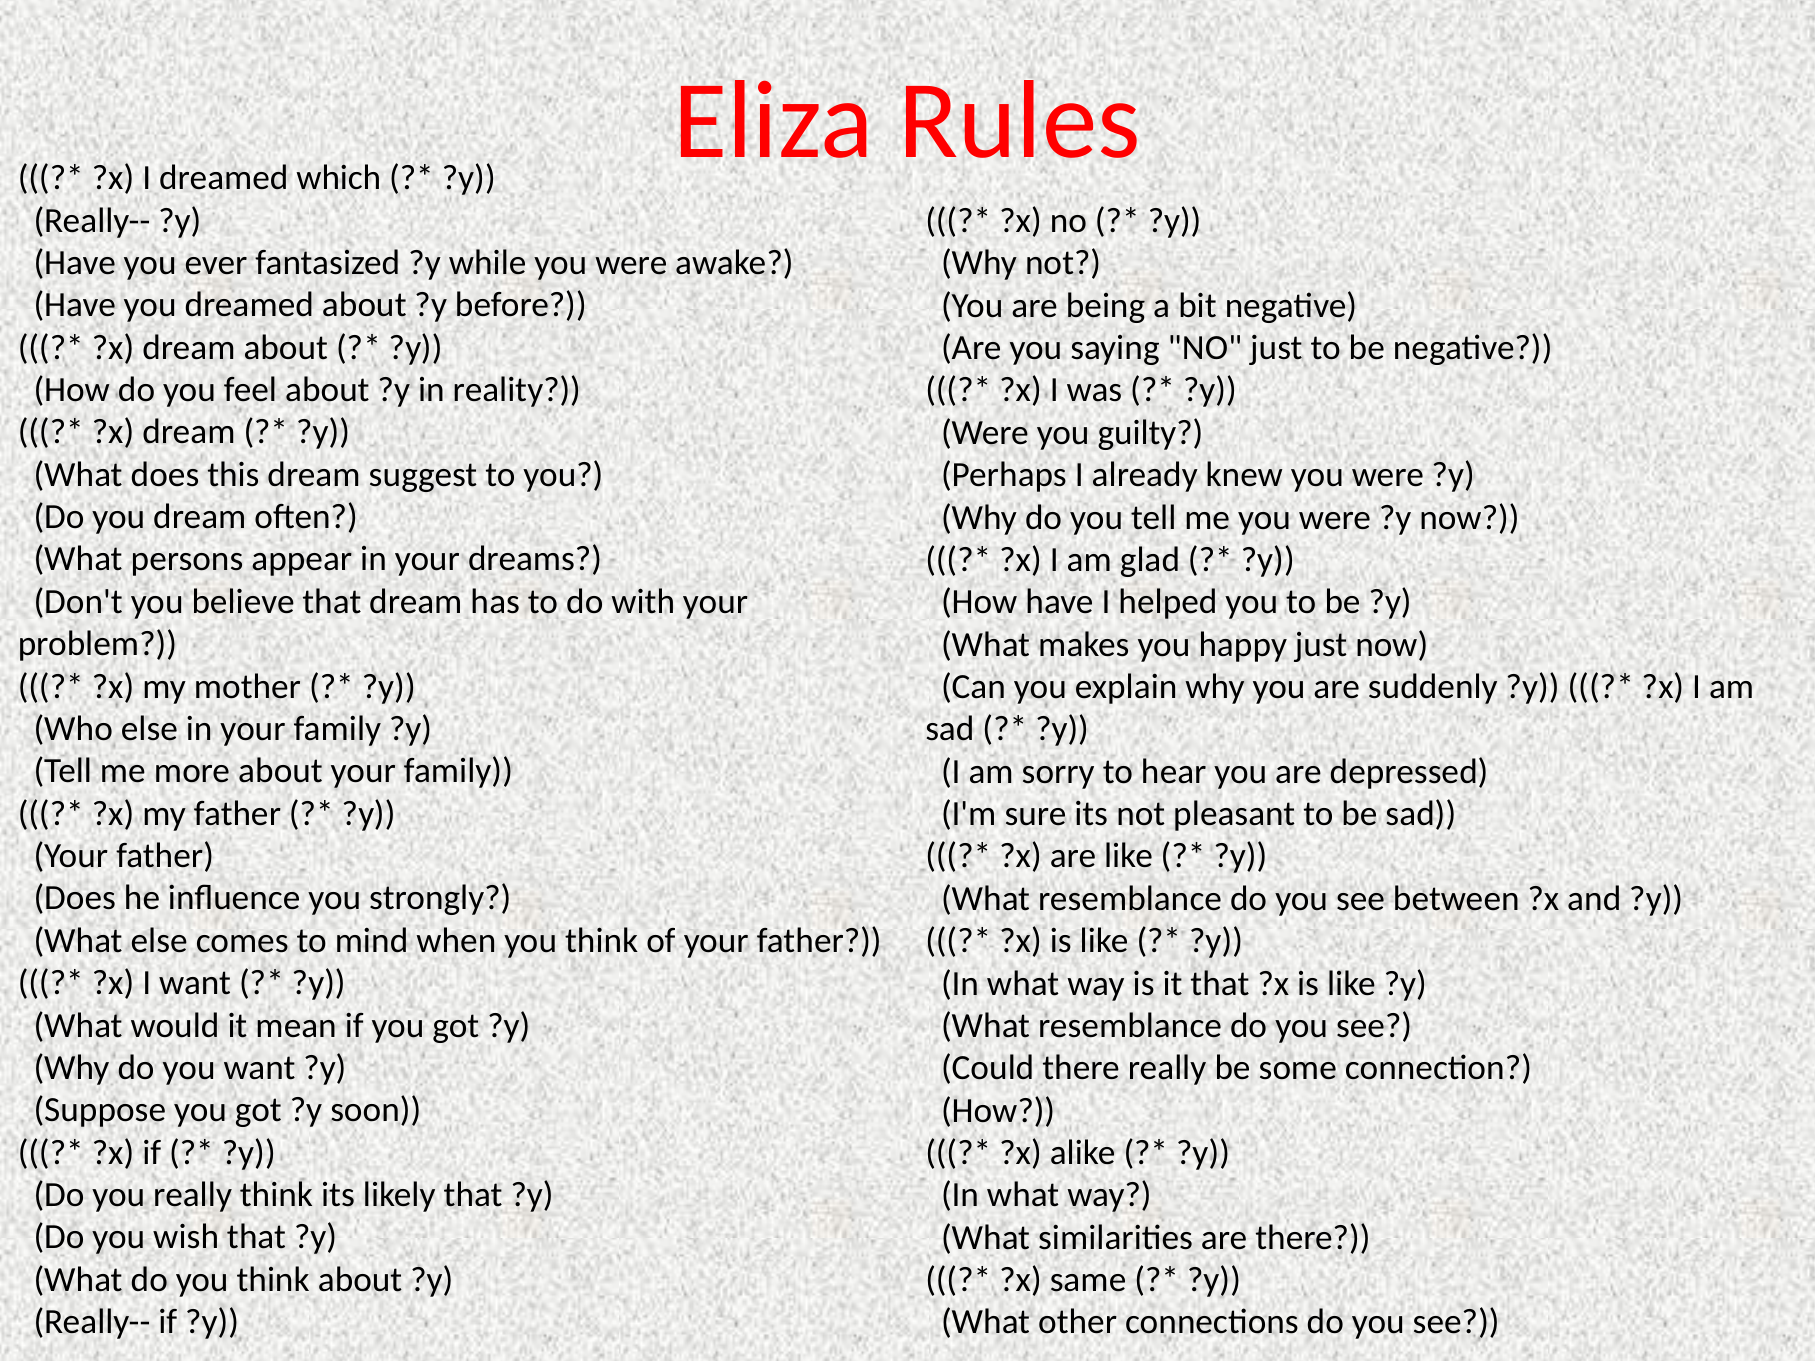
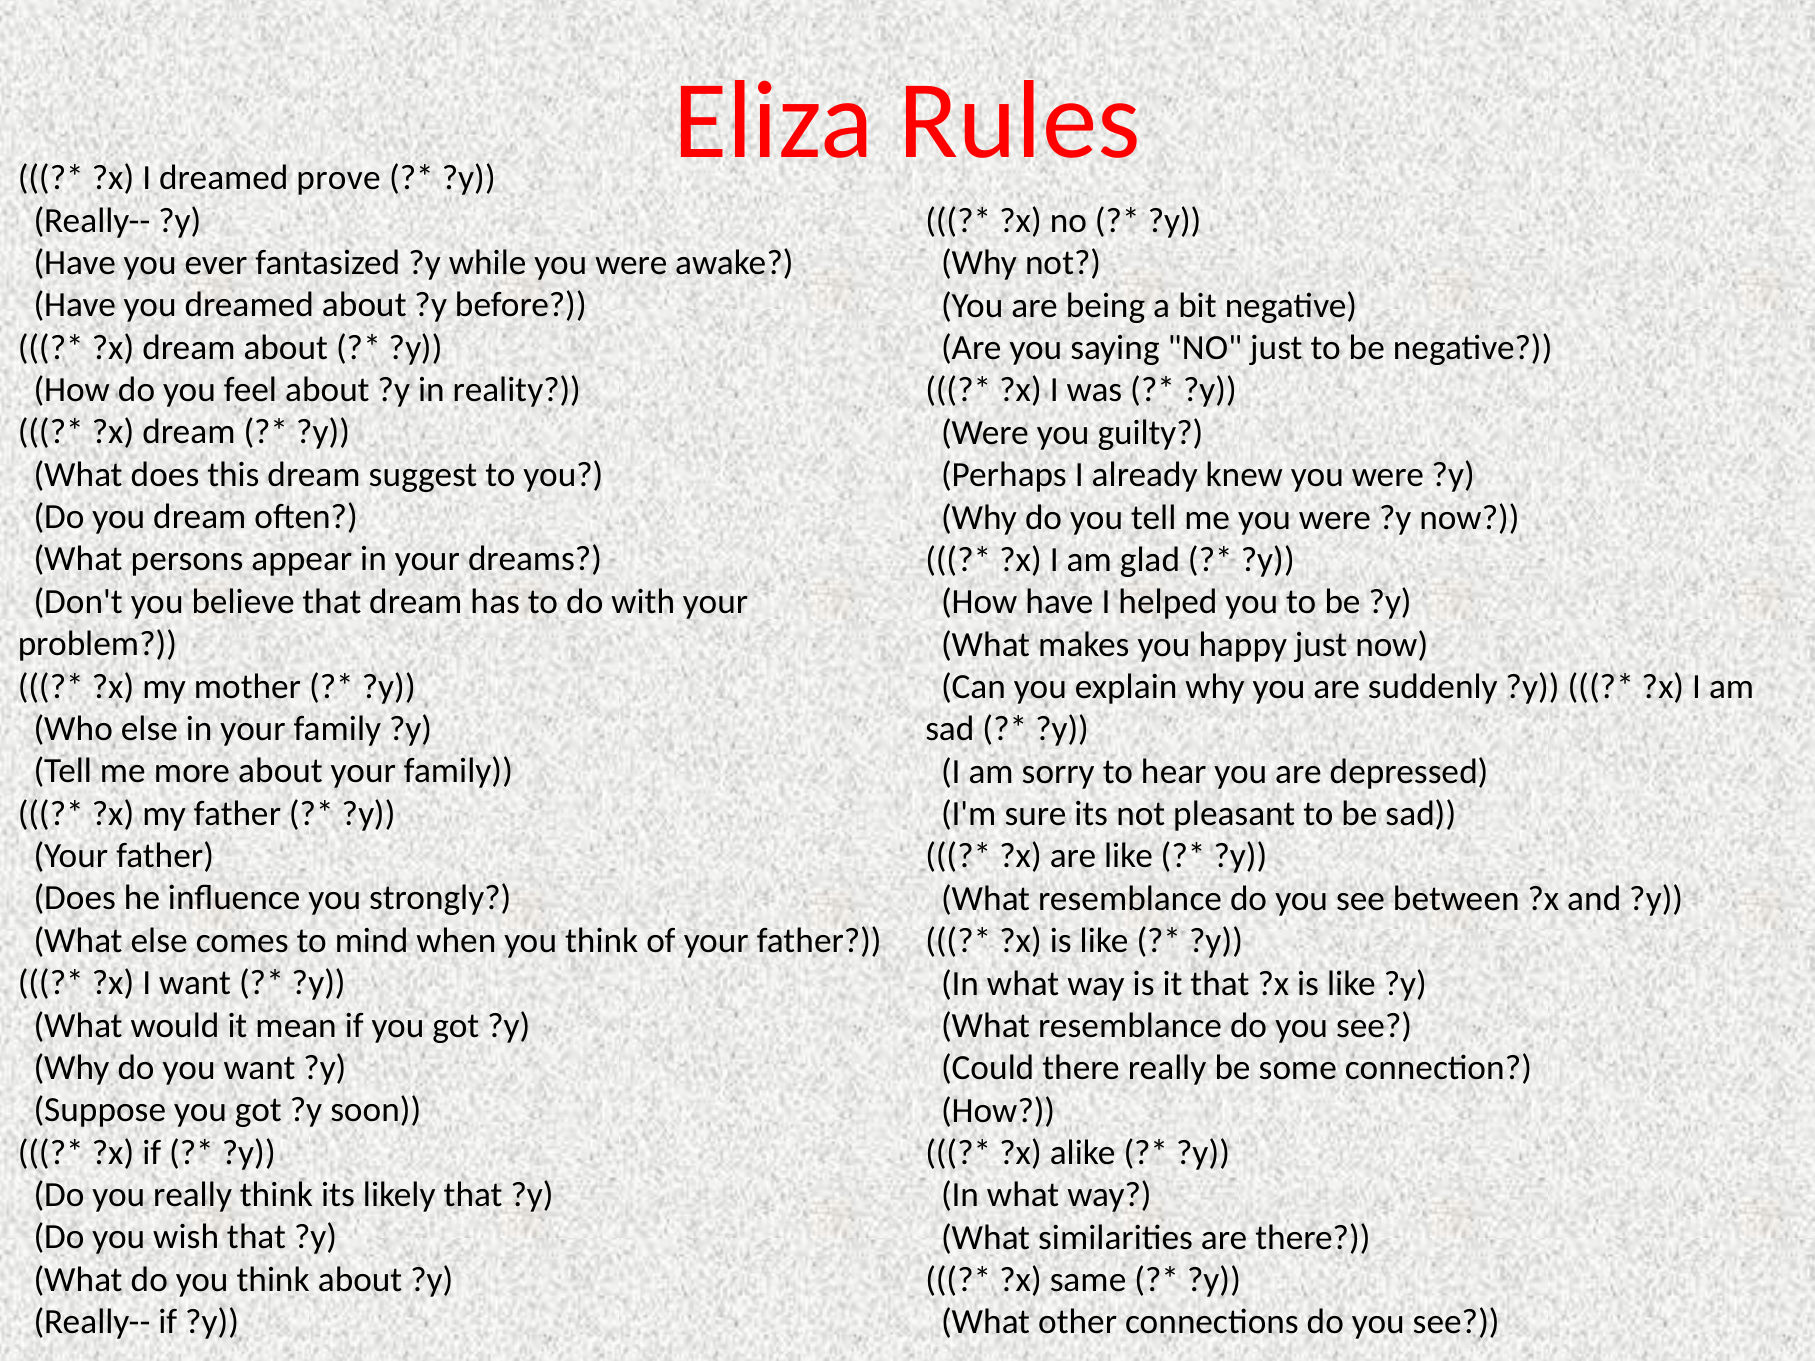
which: which -> prove (339, 178)
